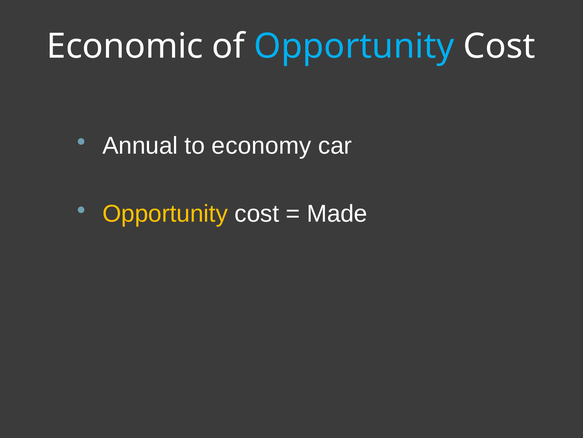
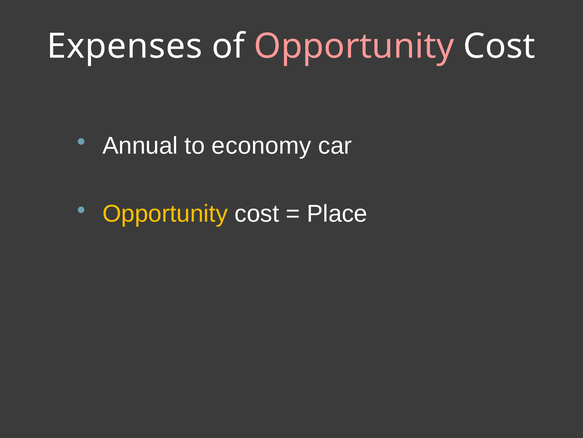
Economic: Economic -> Expenses (125, 46)
Opportunity colour: light blue -> pink (354, 46)
Made: Made -> Place (337, 213)
